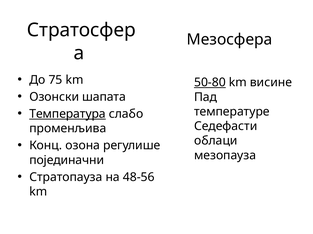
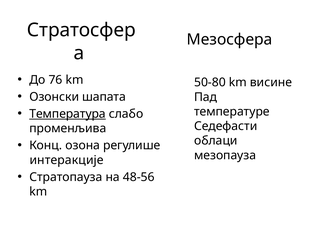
75: 75 -> 76 (55, 80)
50-80 underline: present -> none (210, 83)
појединачни: појединачни -> интеракције (67, 161)
